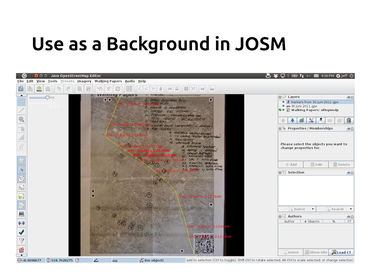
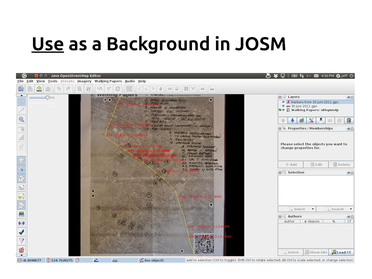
Use underline: none -> present (48, 44)
